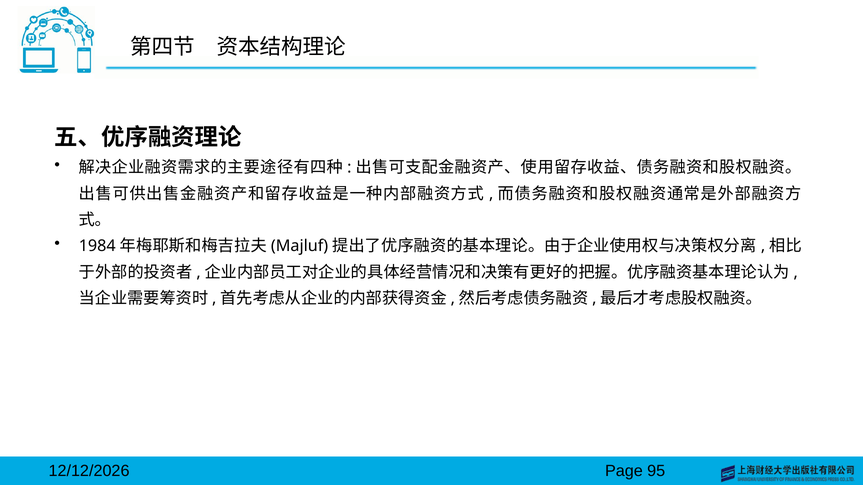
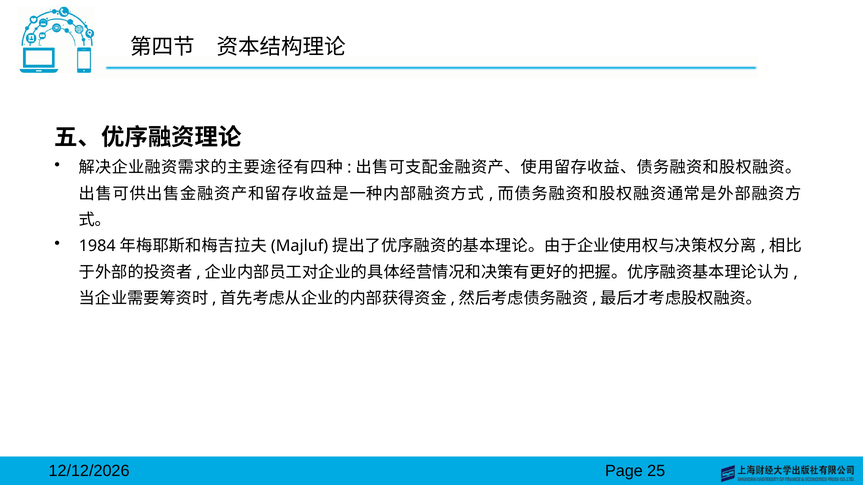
95: 95 -> 25 (656, 471)
